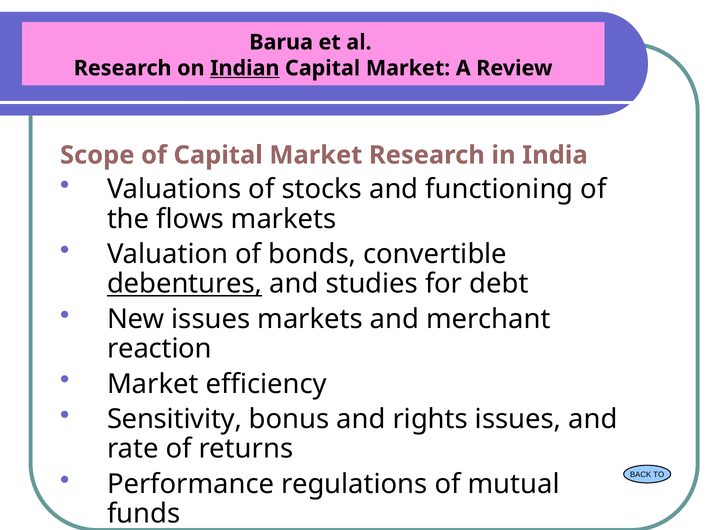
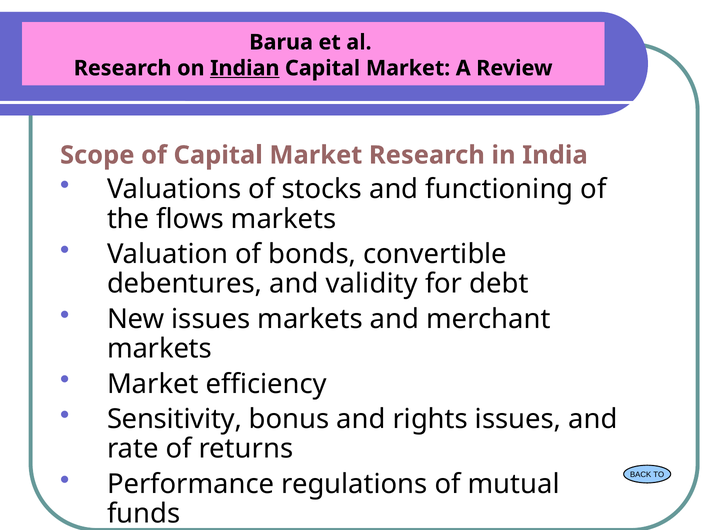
debentures underline: present -> none (185, 284)
studies: studies -> validity (372, 284)
reaction: reaction -> markets (159, 348)
